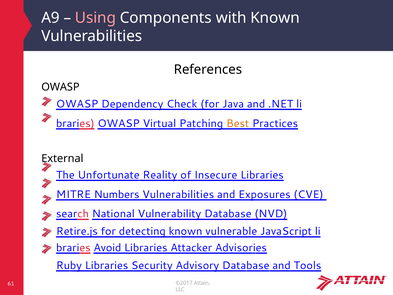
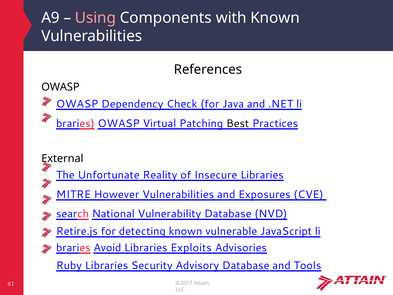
Best colour: orange -> black (238, 123)
Numbers: Numbers -> However (117, 194)
Attacker: Attacker -> Exploits (191, 247)
